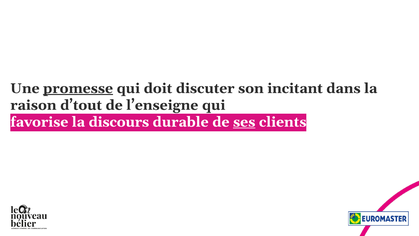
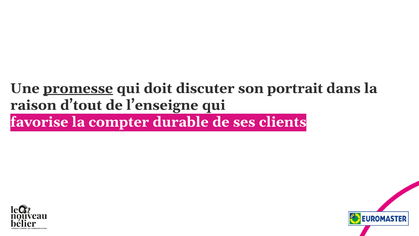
incitant: incitant -> portrait (295, 88)
discours: discours -> compter (119, 122)
ses underline: present -> none (244, 122)
